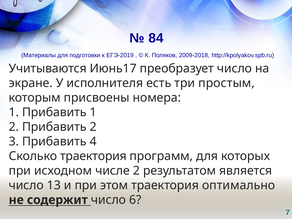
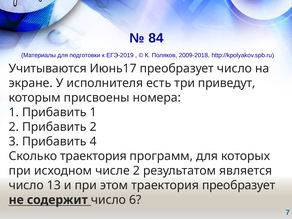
простым: простым -> приведут (227, 83)
траектория оптимально: оптимально -> преобразует (239, 185)
